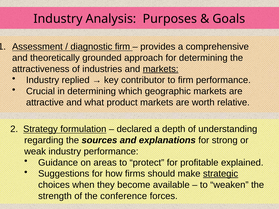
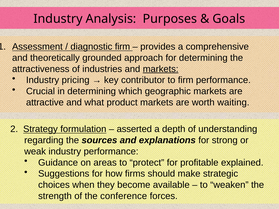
replied: replied -> pricing (76, 80)
relative: relative -> waiting (233, 103)
declared: declared -> asserted (134, 129)
strategic underline: present -> none (221, 174)
